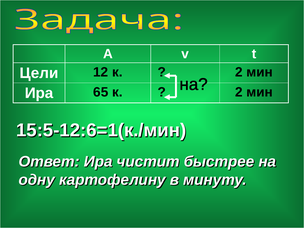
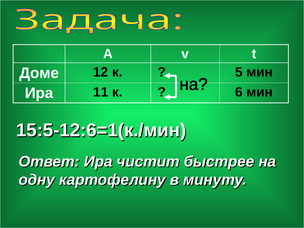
Цели: Цели -> Доме (39, 73)
2: 2 -> 5 (239, 72)
65: 65 -> 11 (101, 92)
2: 2 -> 6 (239, 92)
